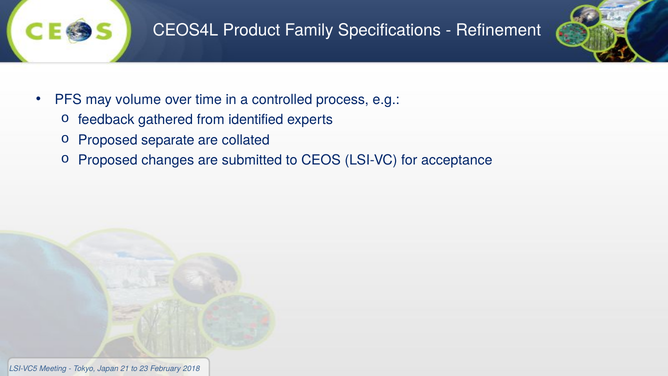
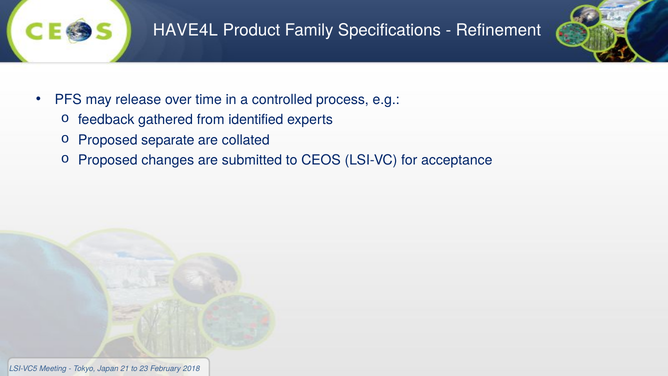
CEOS4L: CEOS4L -> HAVE4L (185, 30)
volume: volume -> release (138, 99)
